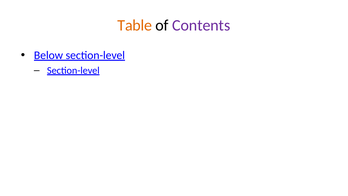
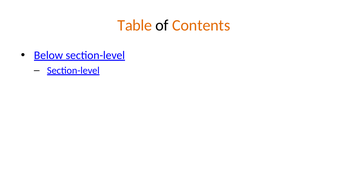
Contents colour: purple -> orange (201, 25)
